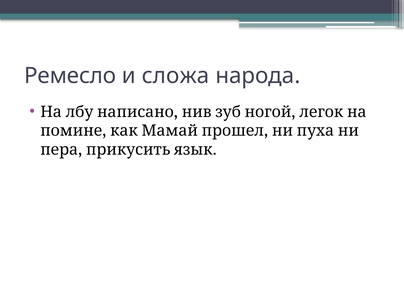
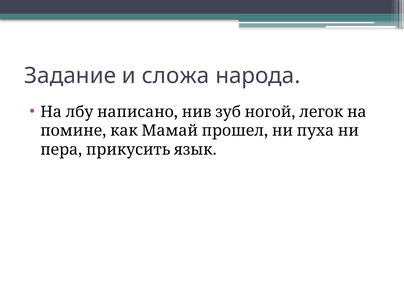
Ремесло: Ремесло -> Задание (70, 76)
